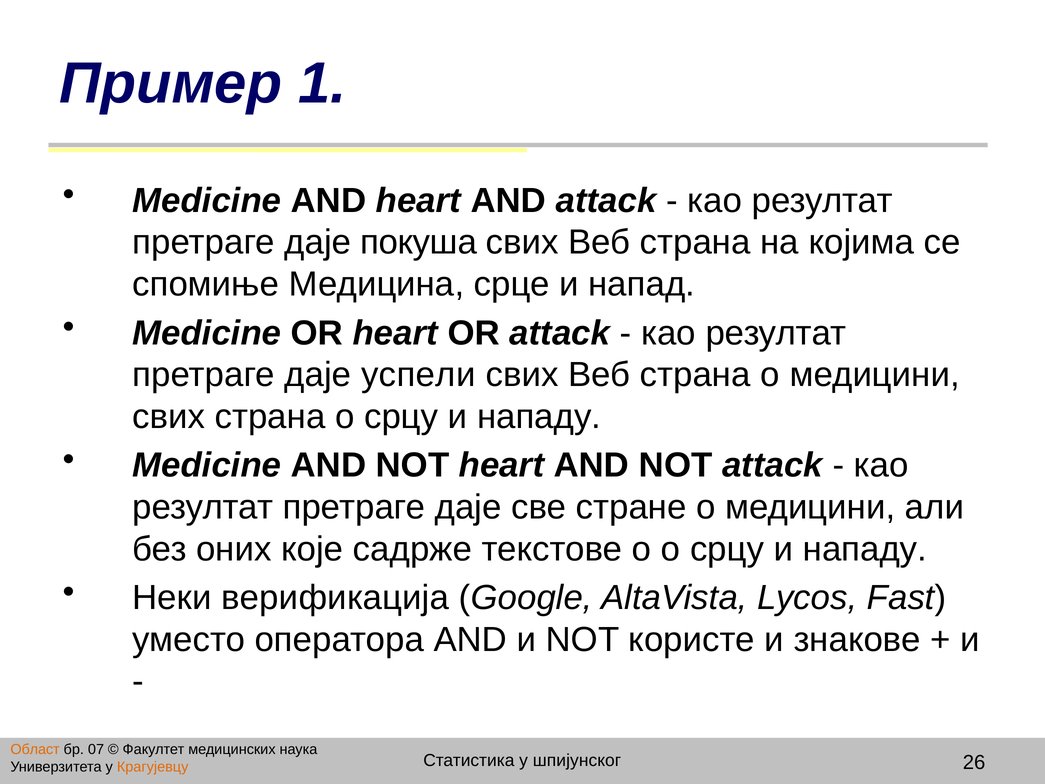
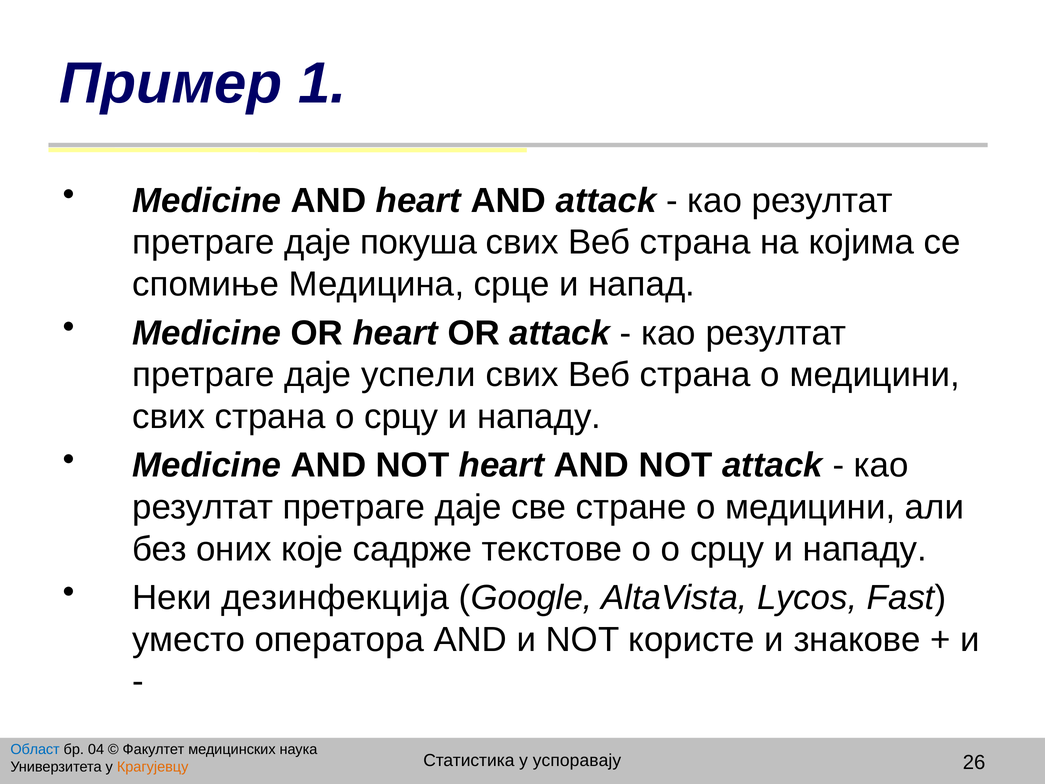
верификација: верификација -> дезинфекција (335, 598)
Област colour: orange -> blue (35, 749)
07: 07 -> 04 (96, 749)
шпијунског: шпијунског -> успоравају (577, 760)
